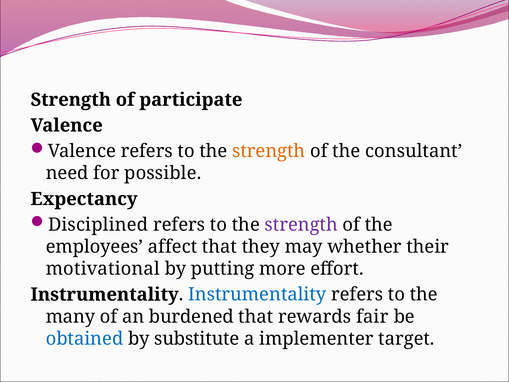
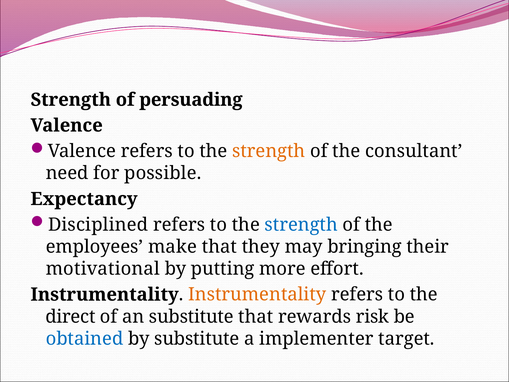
participate: participate -> persuading (191, 100)
strength colour: purple -> blue (301, 225)
affect: affect -> make (172, 247)
whether: whether -> bringing (365, 247)
Instrumentality colour: blue -> orange (257, 294)
many: many -> direct (70, 316)
an burdened: burdened -> substitute (191, 316)
fair: fair -> risk (372, 316)
